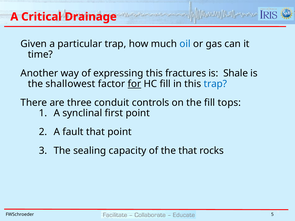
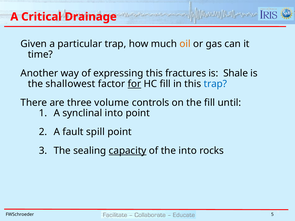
oil colour: blue -> orange (185, 44)
conduit: conduit -> volume (112, 103)
tops: tops -> until (229, 103)
synclinal first: first -> into (114, 113)
fault that: that -> spill (95, 132)
capacity underline: none -> present (128, 151)
the that: that -> into (188, 151)
